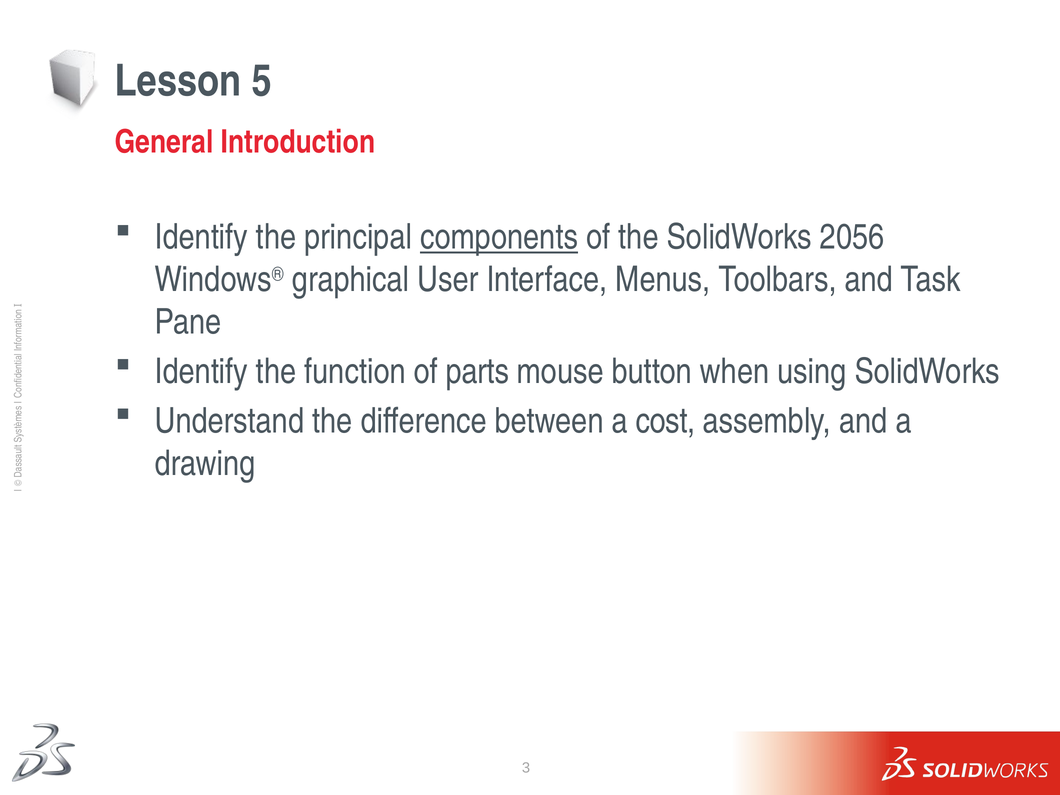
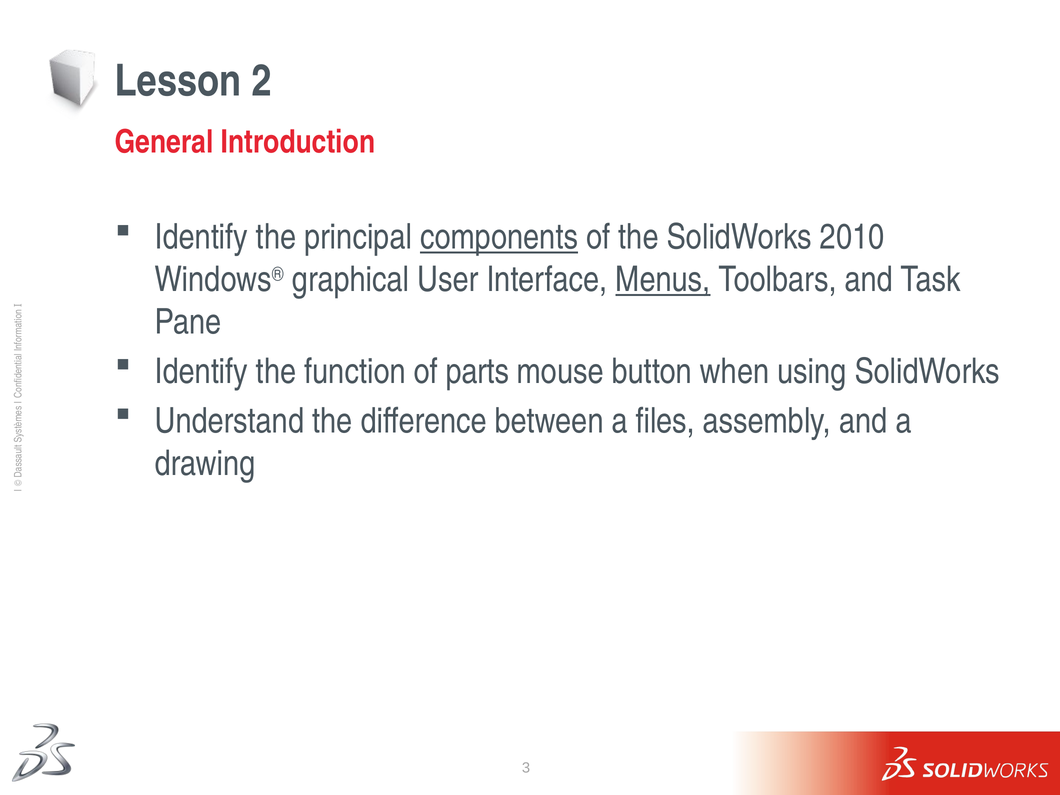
5: 5 -> 2 (262, 81)
2056: 2056 -> 2010 (852, 237)
Menus underline: none -> present (663, 280)
cost: cost -> files (665, 421)
